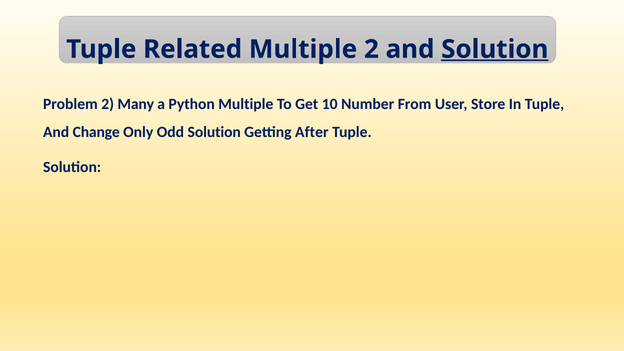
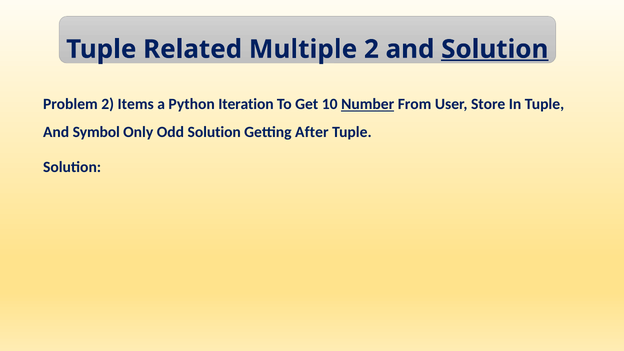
Many: Many -> Items (136, 104)
Python Multiple: Multiple -> Iteration (246, 104)
Number underline: none -> present (368, 104)
Change: Change -> Symbol (96, 132)
